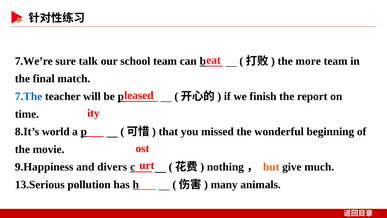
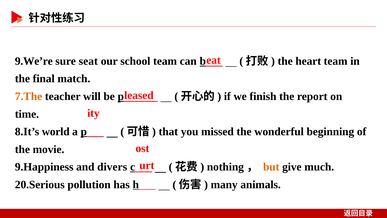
7.We’re: 7.We’re -> 9.We’re (34, 61)
talk: talk -> seat (88, 61)
more: more -> heart (308, 61)
7.The colour: blue -> orange (29, 96)
13.Serious: 13.Serious -> 20.Serious (40, 184)
